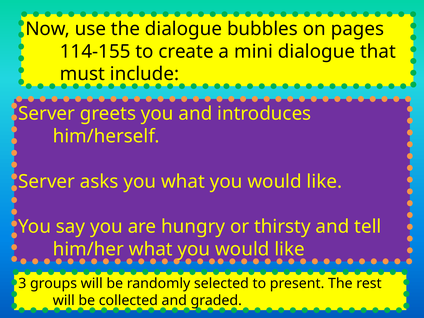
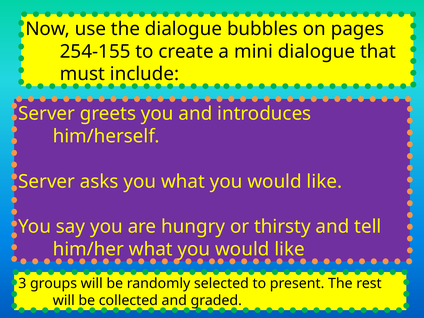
114-155: 114-155 -> 254-155 (95, 51)
